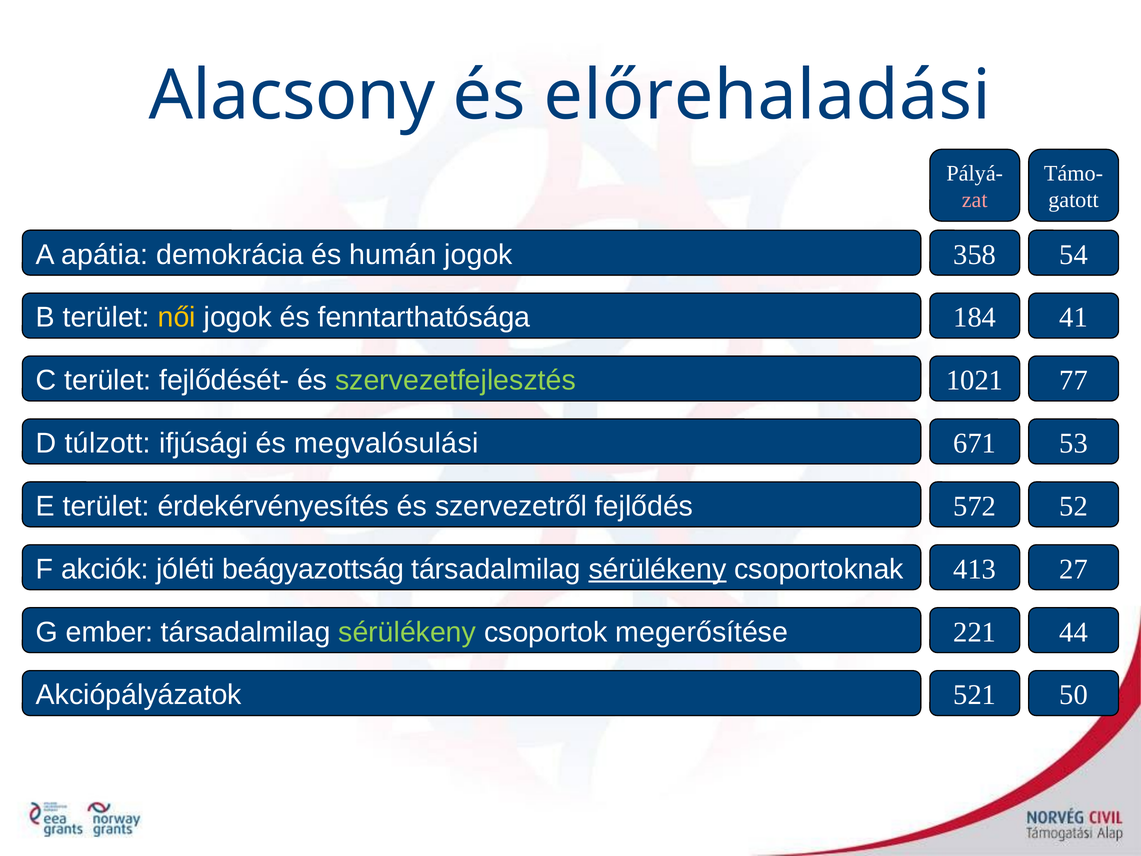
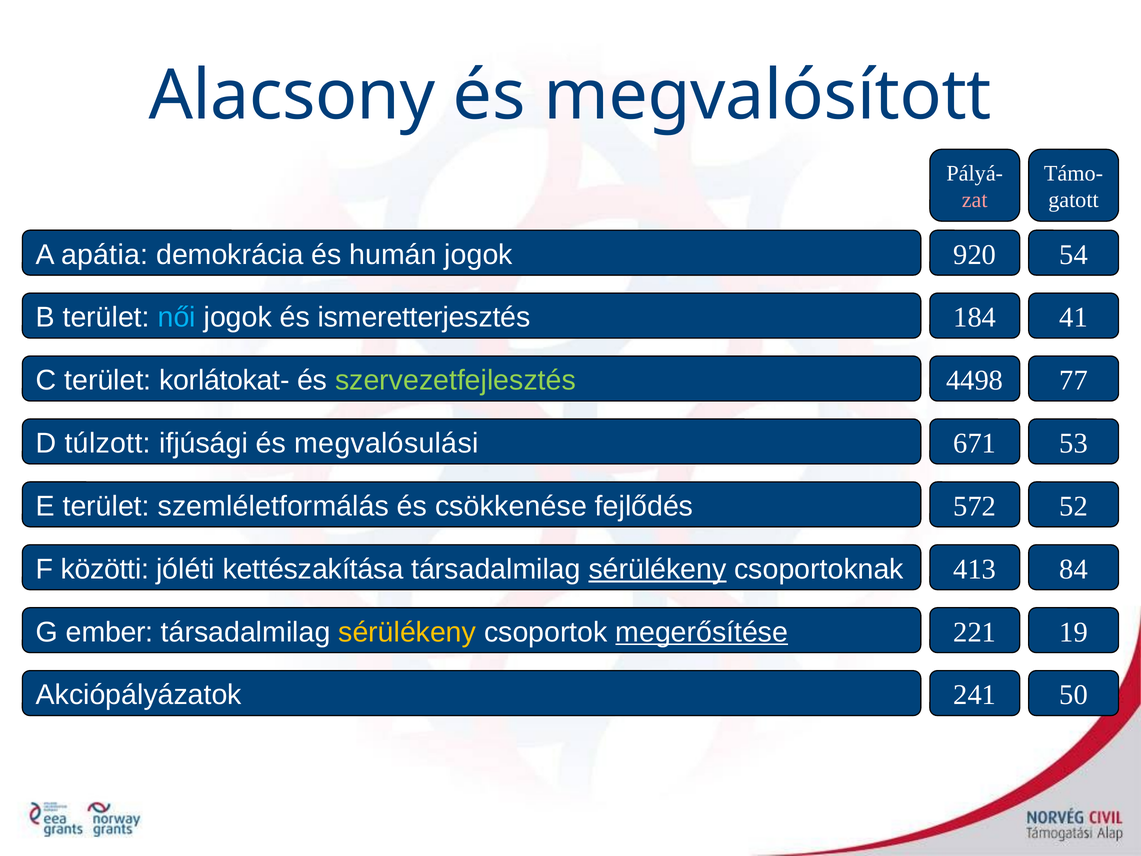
előrehaladási: előrehaladási -> megvalósított (768, 96)
358: 358 -> 920 (975, 255)
női colour: yellow -> light blue (177, 317)
fenntarthatósága: fenntarthatósága -> ismeretterjesztés (424, 317)
fejlődését-: fejlődését- -> korlátokat- (224, 380)
1021: 1021 -> 4498 (975, 380)
érdekérvényesítés: érdekérvényesítés -> szemléletformálás (273, 506)
szervezetről: szervezetről -> csökkenése (511, 506)
akciók: akciók -> közötti (105, 569)
beágyazottság: beágyazottság -> kettészakítása (313, 569)
27: 27 -> 84 (1074, 569)
sérülékeny colour: light green -> yellow (407, 632)
megerősítése underline: none -> present (702, 632)
44: 44 -> 19 (1074, 632)
521: 521 -> 241 (975, 695)
